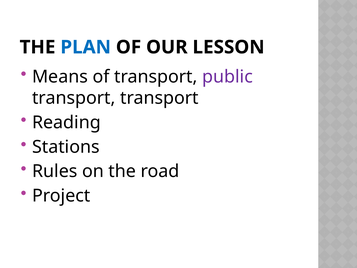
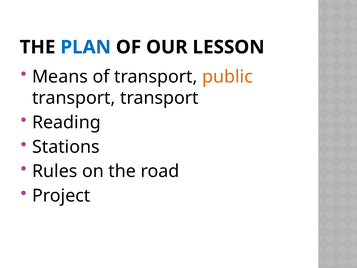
public colour: purple -> orange (227, 77)
